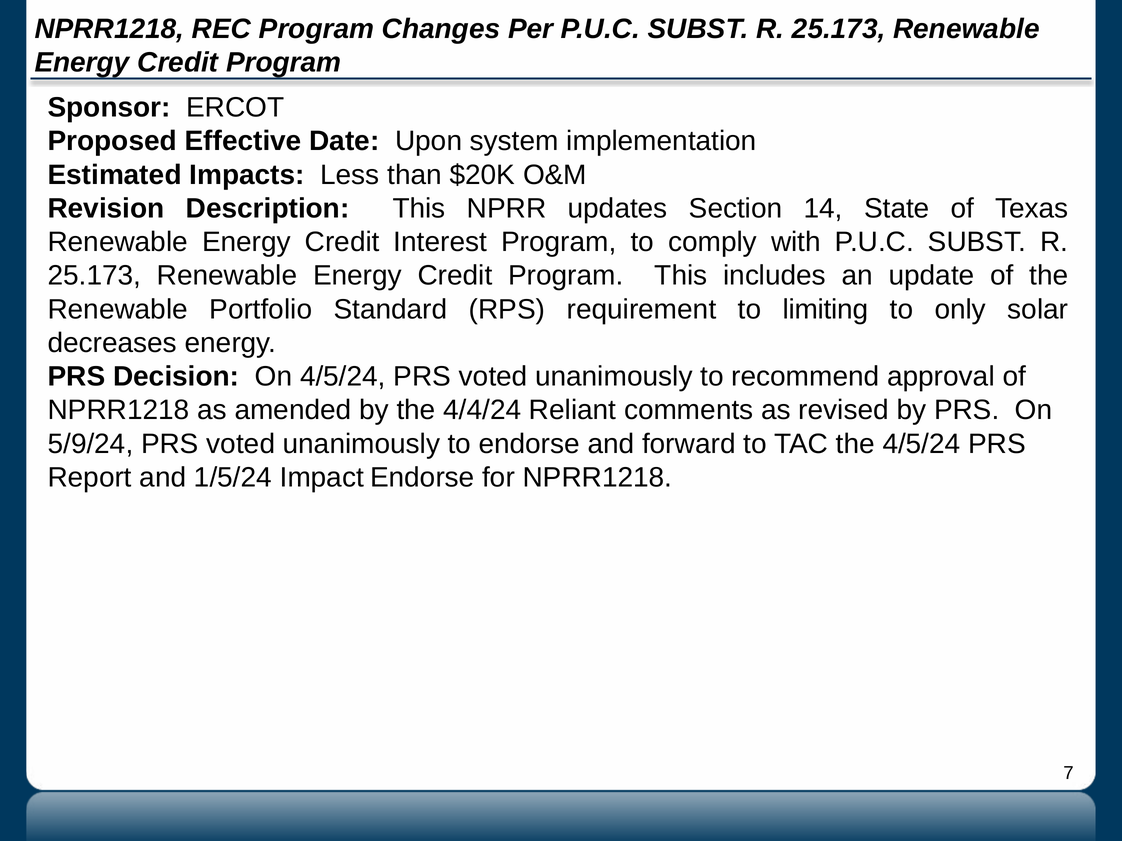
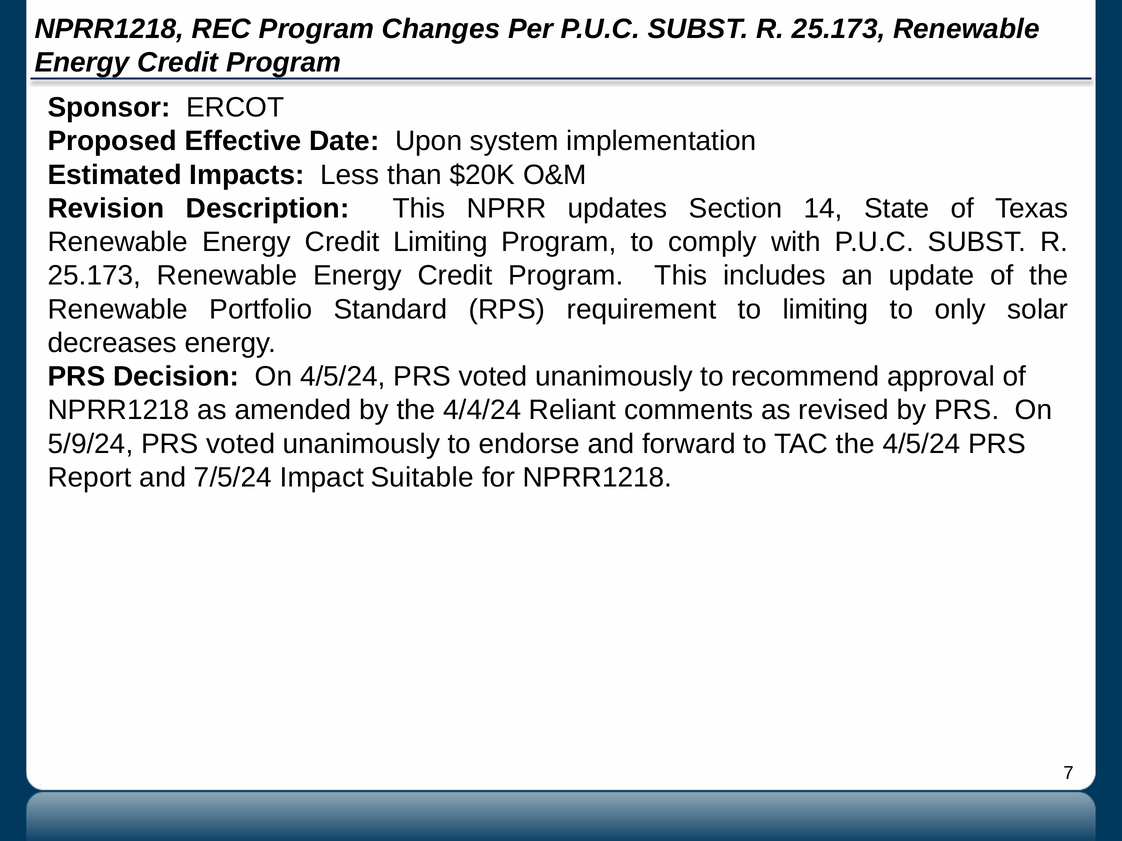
Credit Interest: Interest -> Limiting (440, 242)
1/5/24: 1/5/24 -> 7/5/24 (233, 478)
Impact Endorse: Endorse -> Suitable (422, 478)
